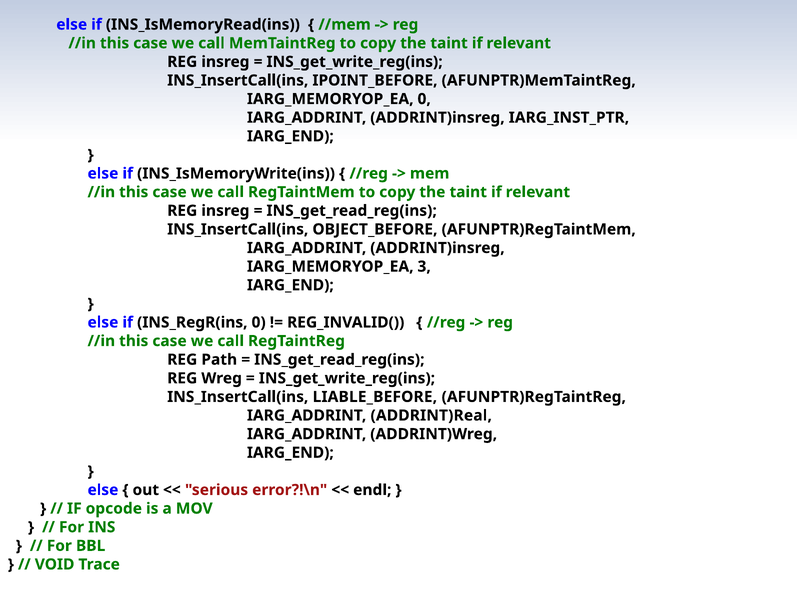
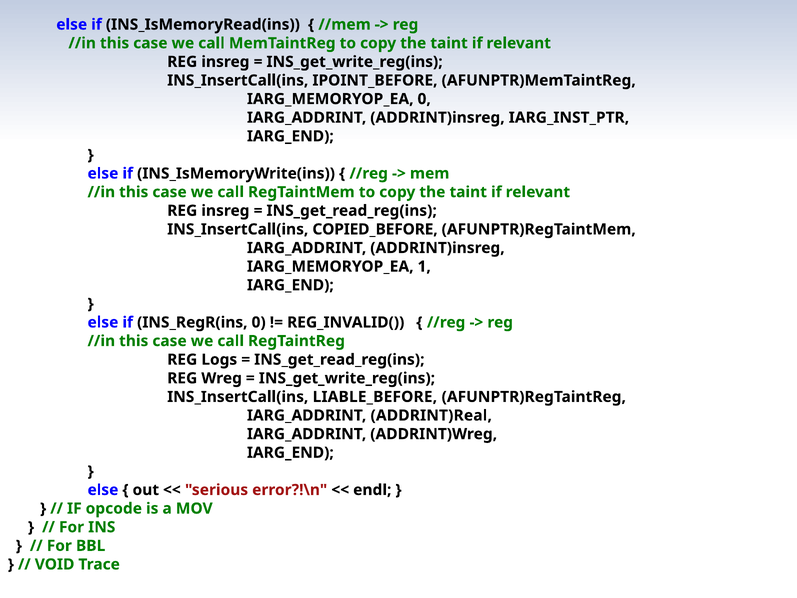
OBJECT_BEFORE: OBJECT_BEFORE -> COPIED_BEFORE (375, 229)
3: 3 -> 1 (424, 266)
Path: Path -> Logs (219, 359)
